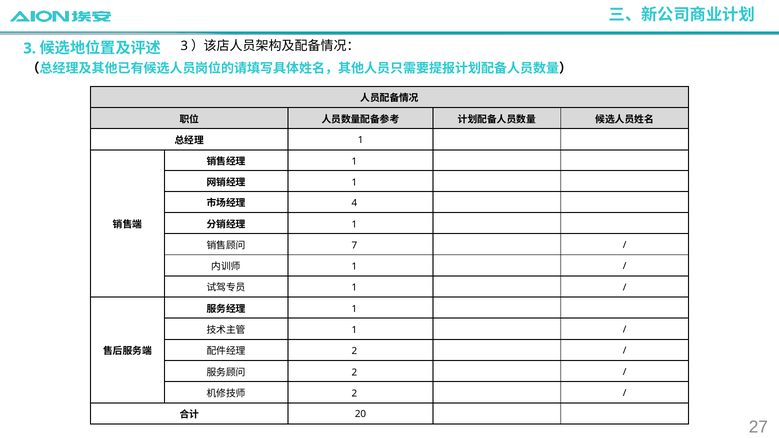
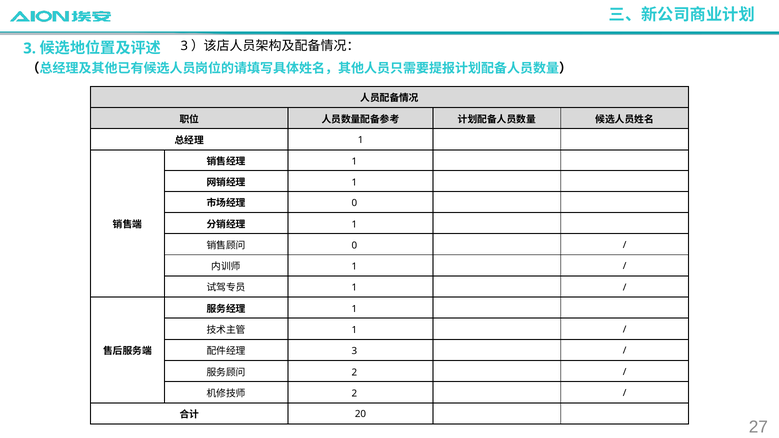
4: 4 -> 0 (354, 203)
7: 7 -> 0 (354, 246)
2: 2 -> 3 (354, 351)
